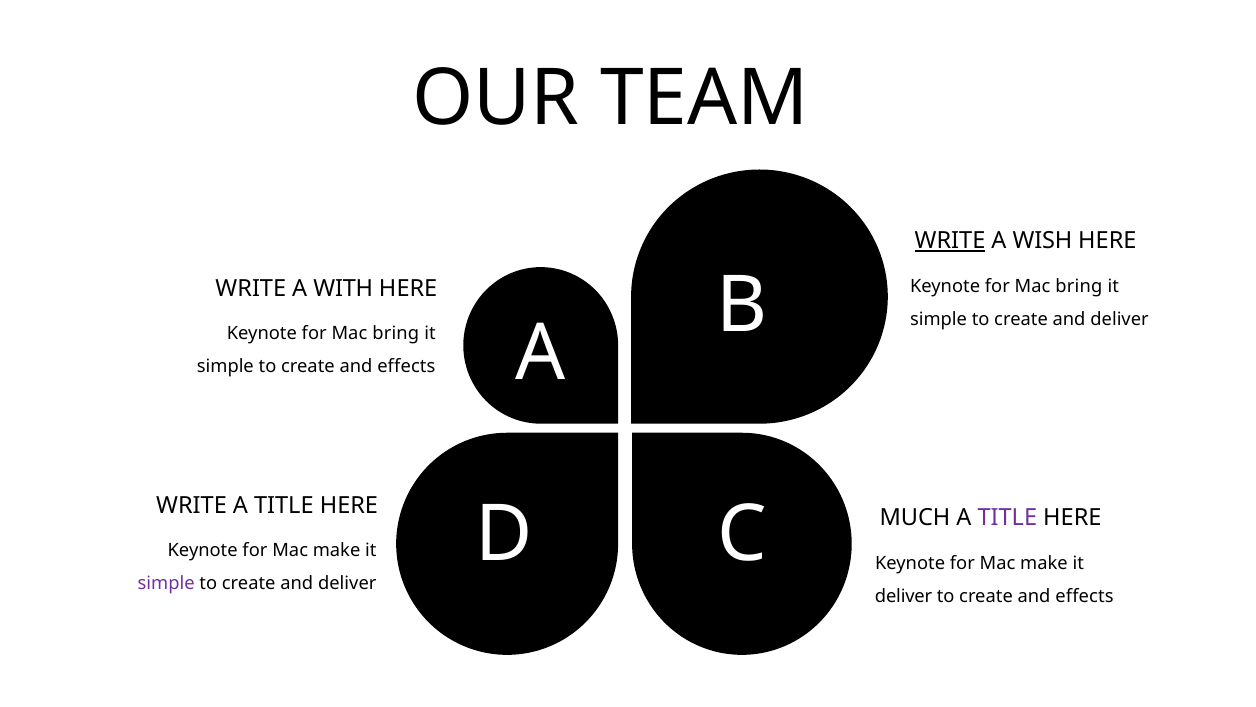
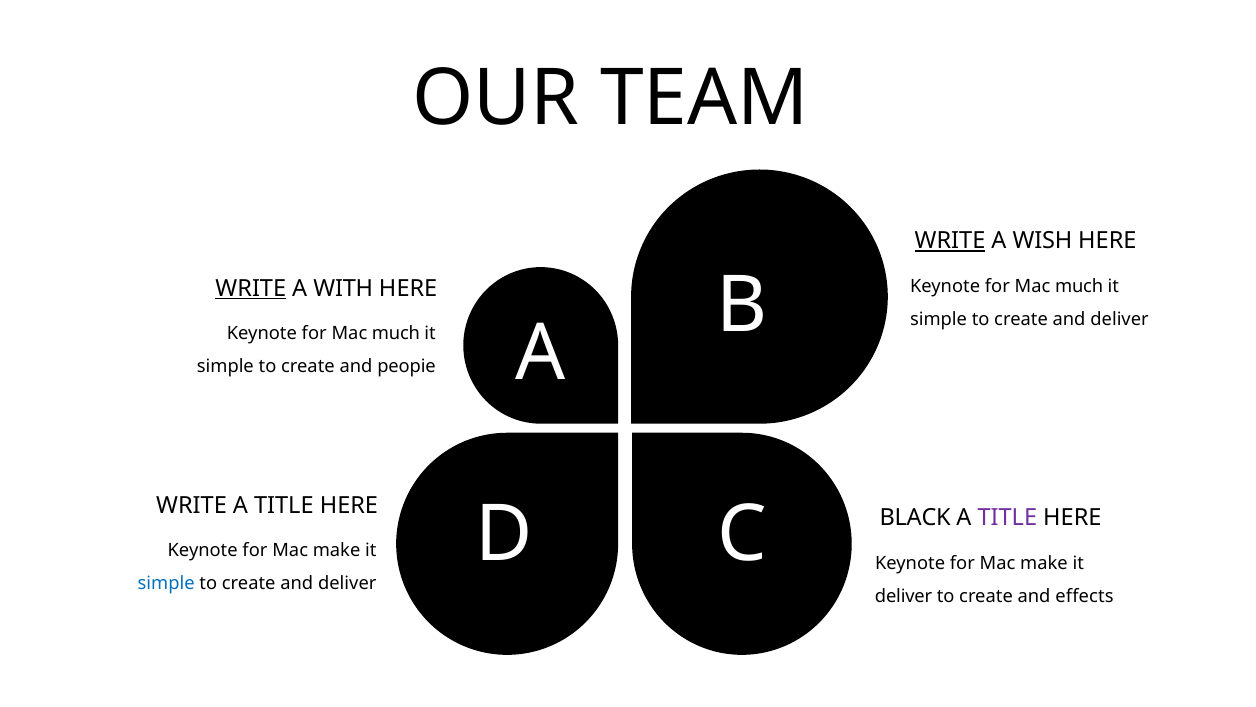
bring: bring -> much (1079, 286)
WRITE underline: none -> present (251, 288)
bring: bring -> much (396, 333)
effects: effects -> peopie (407, 366)
MUCH: MUCH -> BLACK (915, 517)
simple colour: purple -> blue (166, 583)
